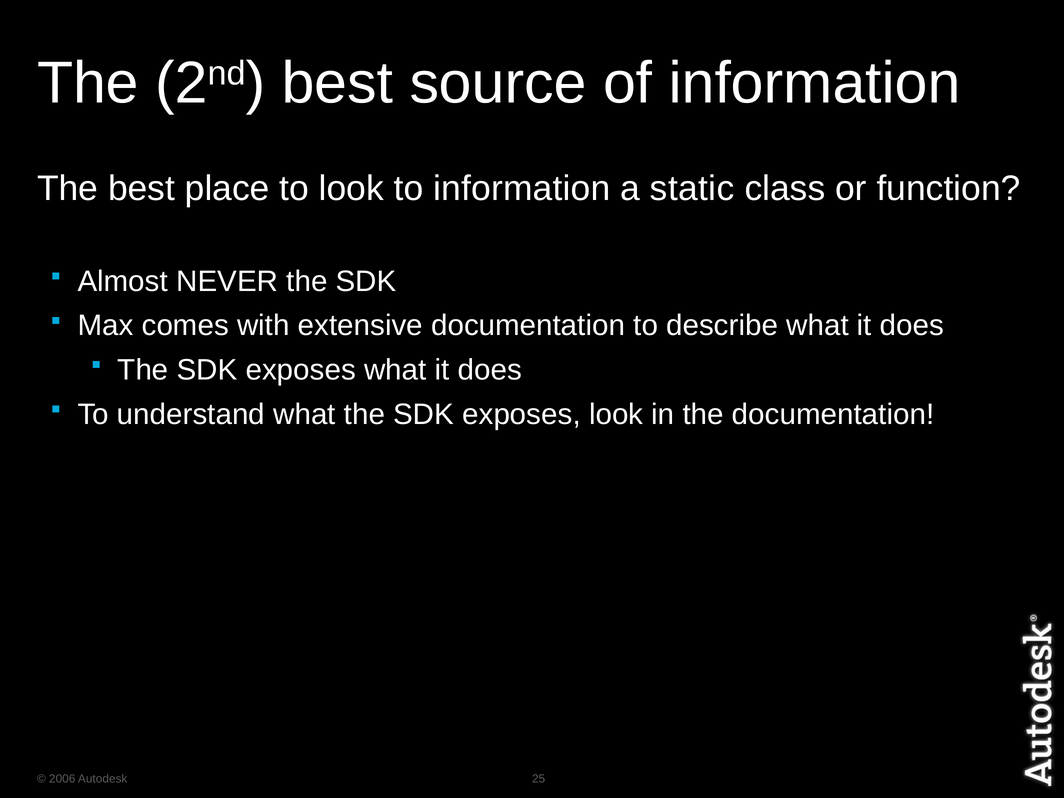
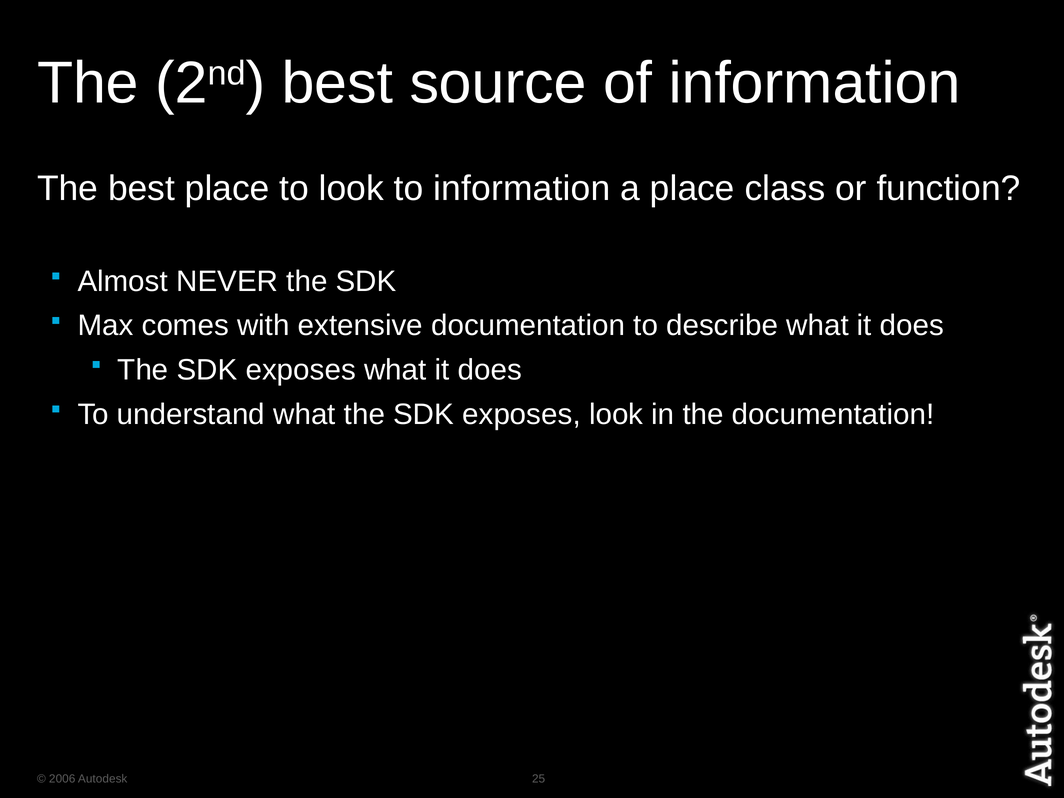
a static: static -> place (692, 189)
